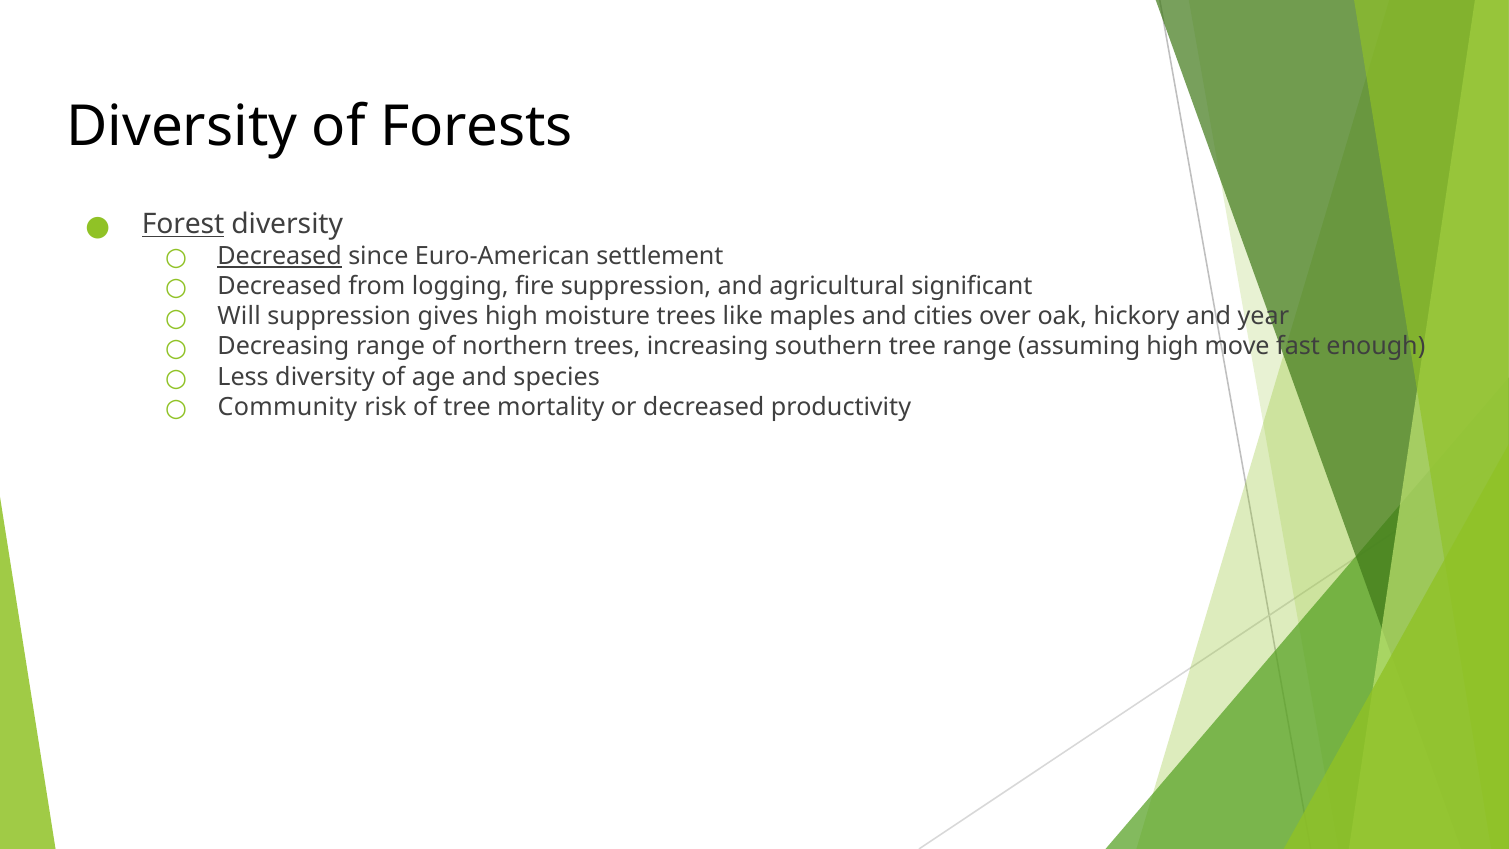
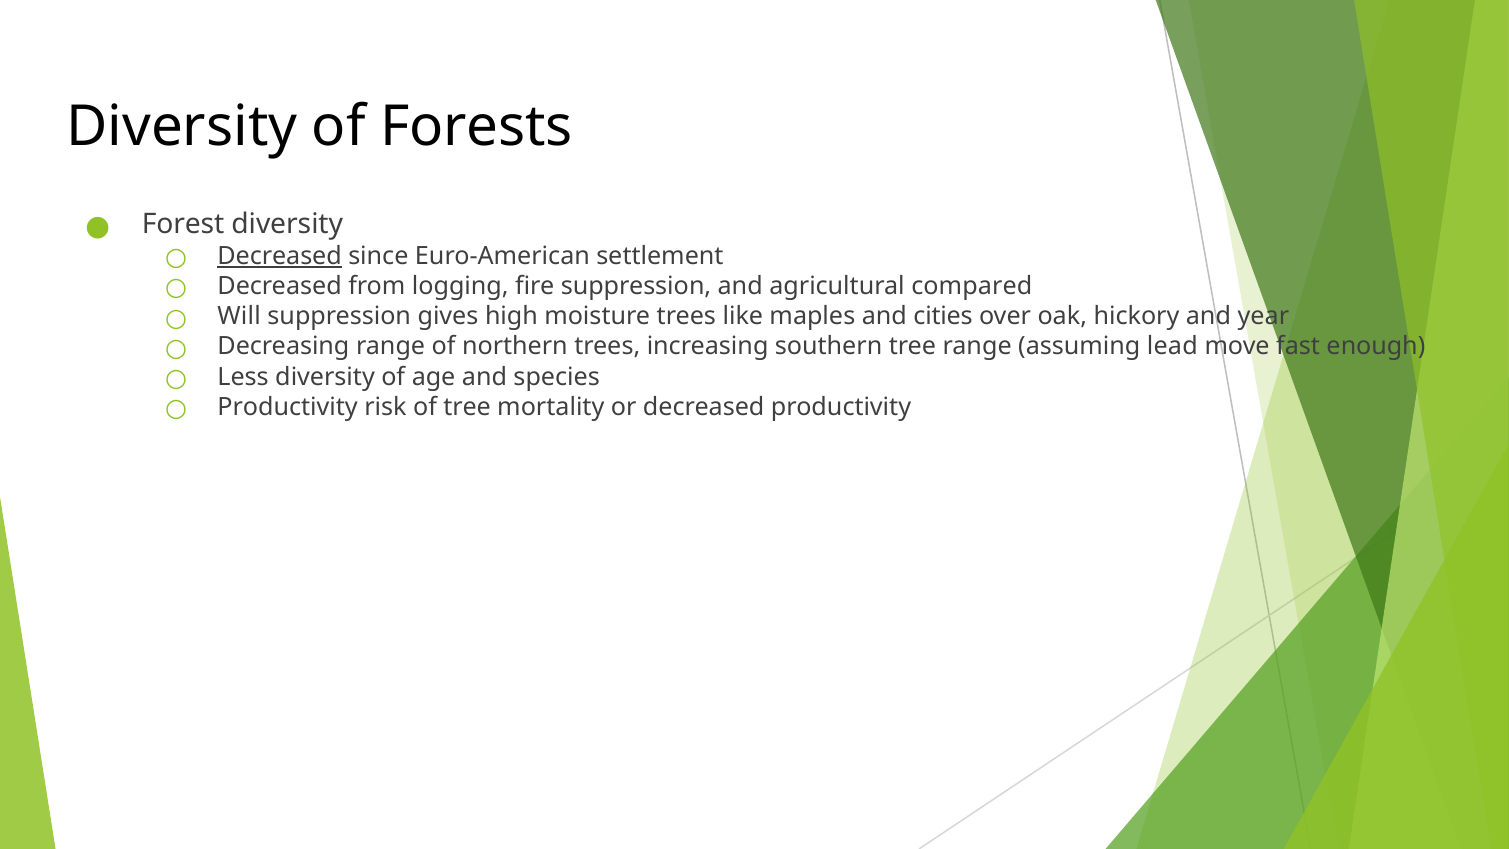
Forest underline: present -> none (183, 224)
significant: significant -> compared (972, 286)
assuming high: high -> lead (1172, 347)
Community: Community -> Productivity (288, 407)
